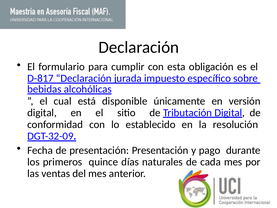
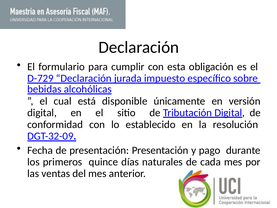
D-817: D-817 -> D-729 (40, 78)
